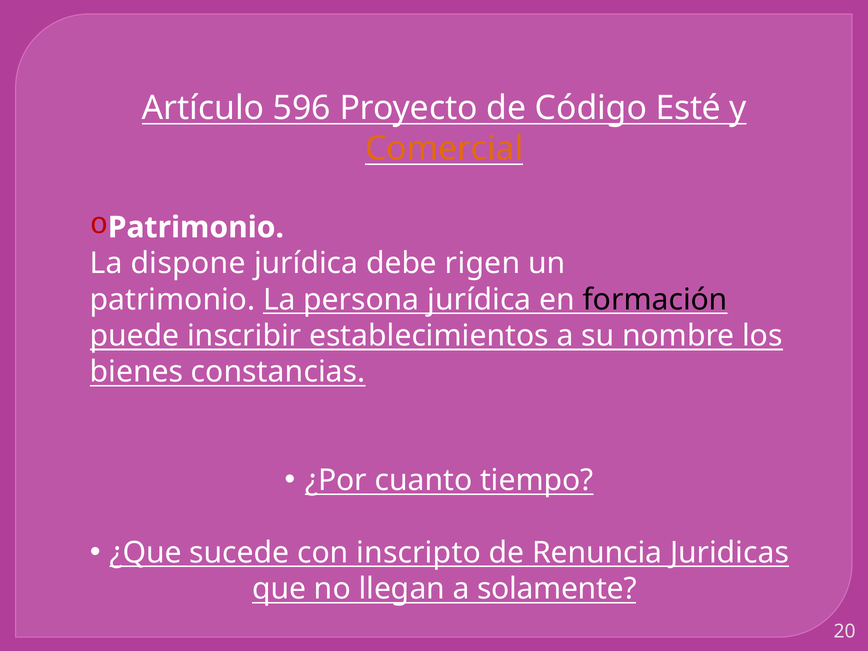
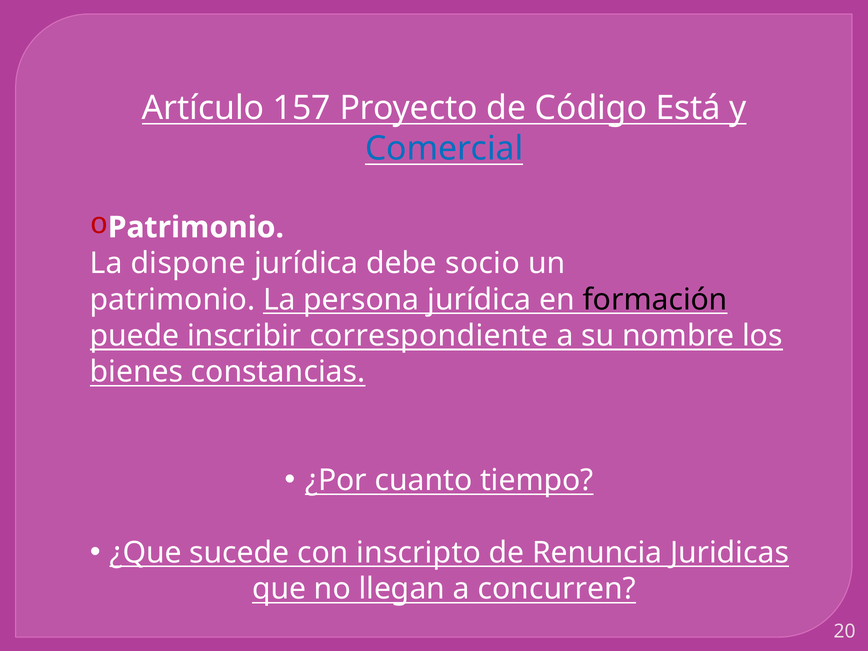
596: 596 -> 157 (302, 108)
Esté: Esté -> Está (688, 108)
Comercial colour: orange -> blue (444, 149)
rigen: rigen -> socio (483, 264)
establecimientos: establecimientos -> correspondiente (429, 336)
solamente: solamente -> concurren (557, 589)
